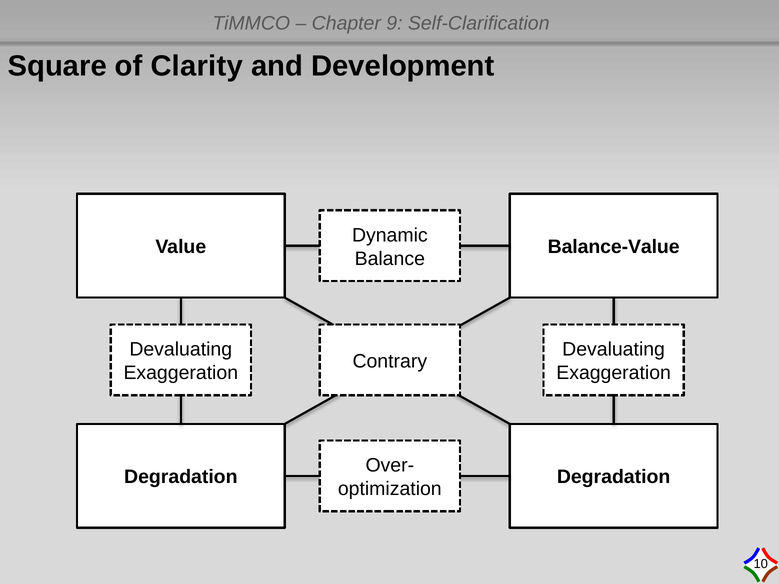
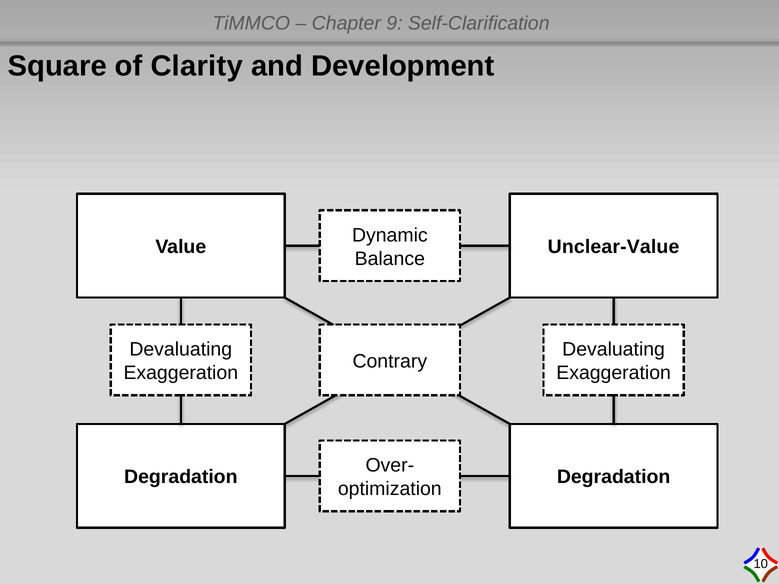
Balance-Value: Balance-Value -> Unclear-Value (614, 247)
